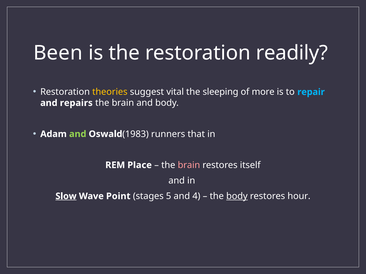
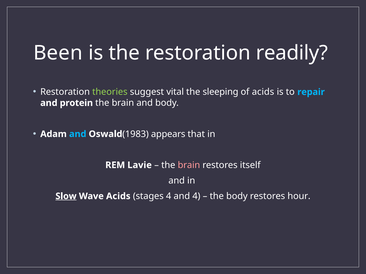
theories colour: yellow -> light green (110, 92)
of more: more -> acids (263, 92)
repairs: repairs -> protein (76, 103)
and colour: light green -> light blue (78, 134)
runners: runners -> appears (168, 134)
Place: Place -> Lavie (140, 165)
Wave Point: Point -> Acids (118, 196)
stages 5: 5 -> 4 (169, 196)
body underline: present -> none (237, 196)
